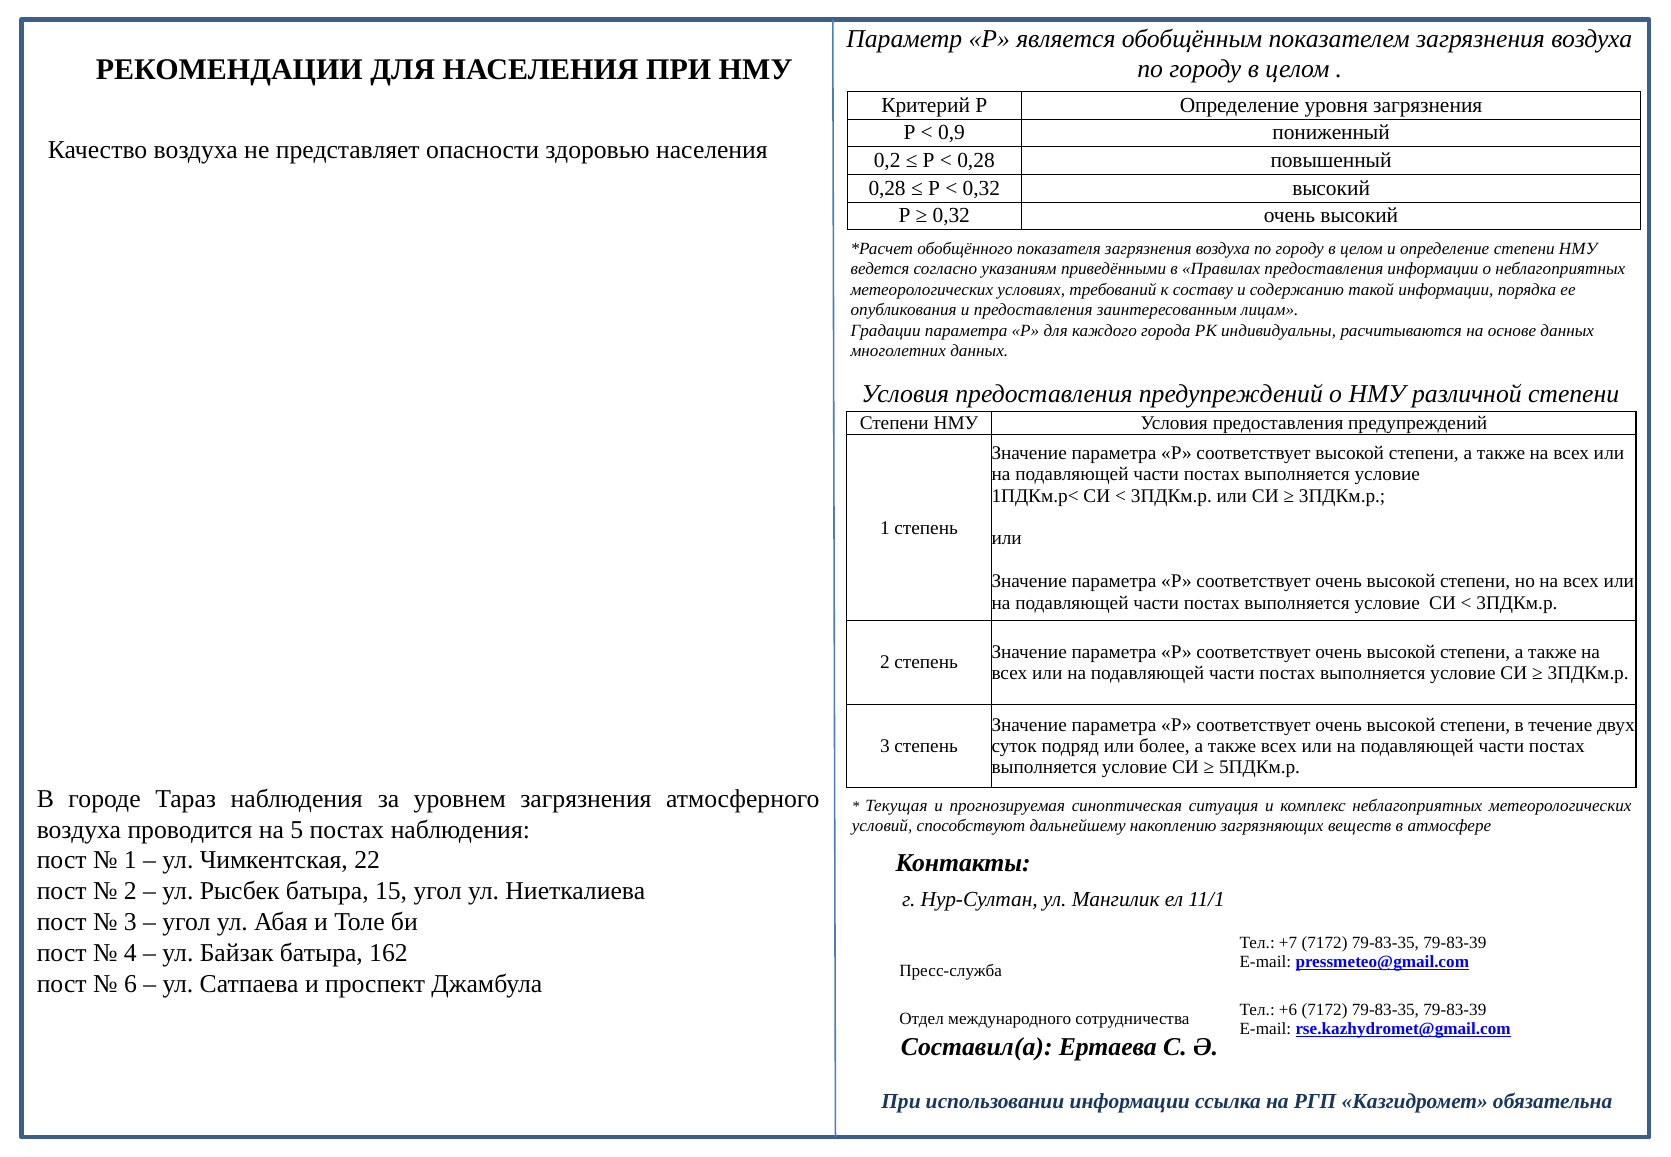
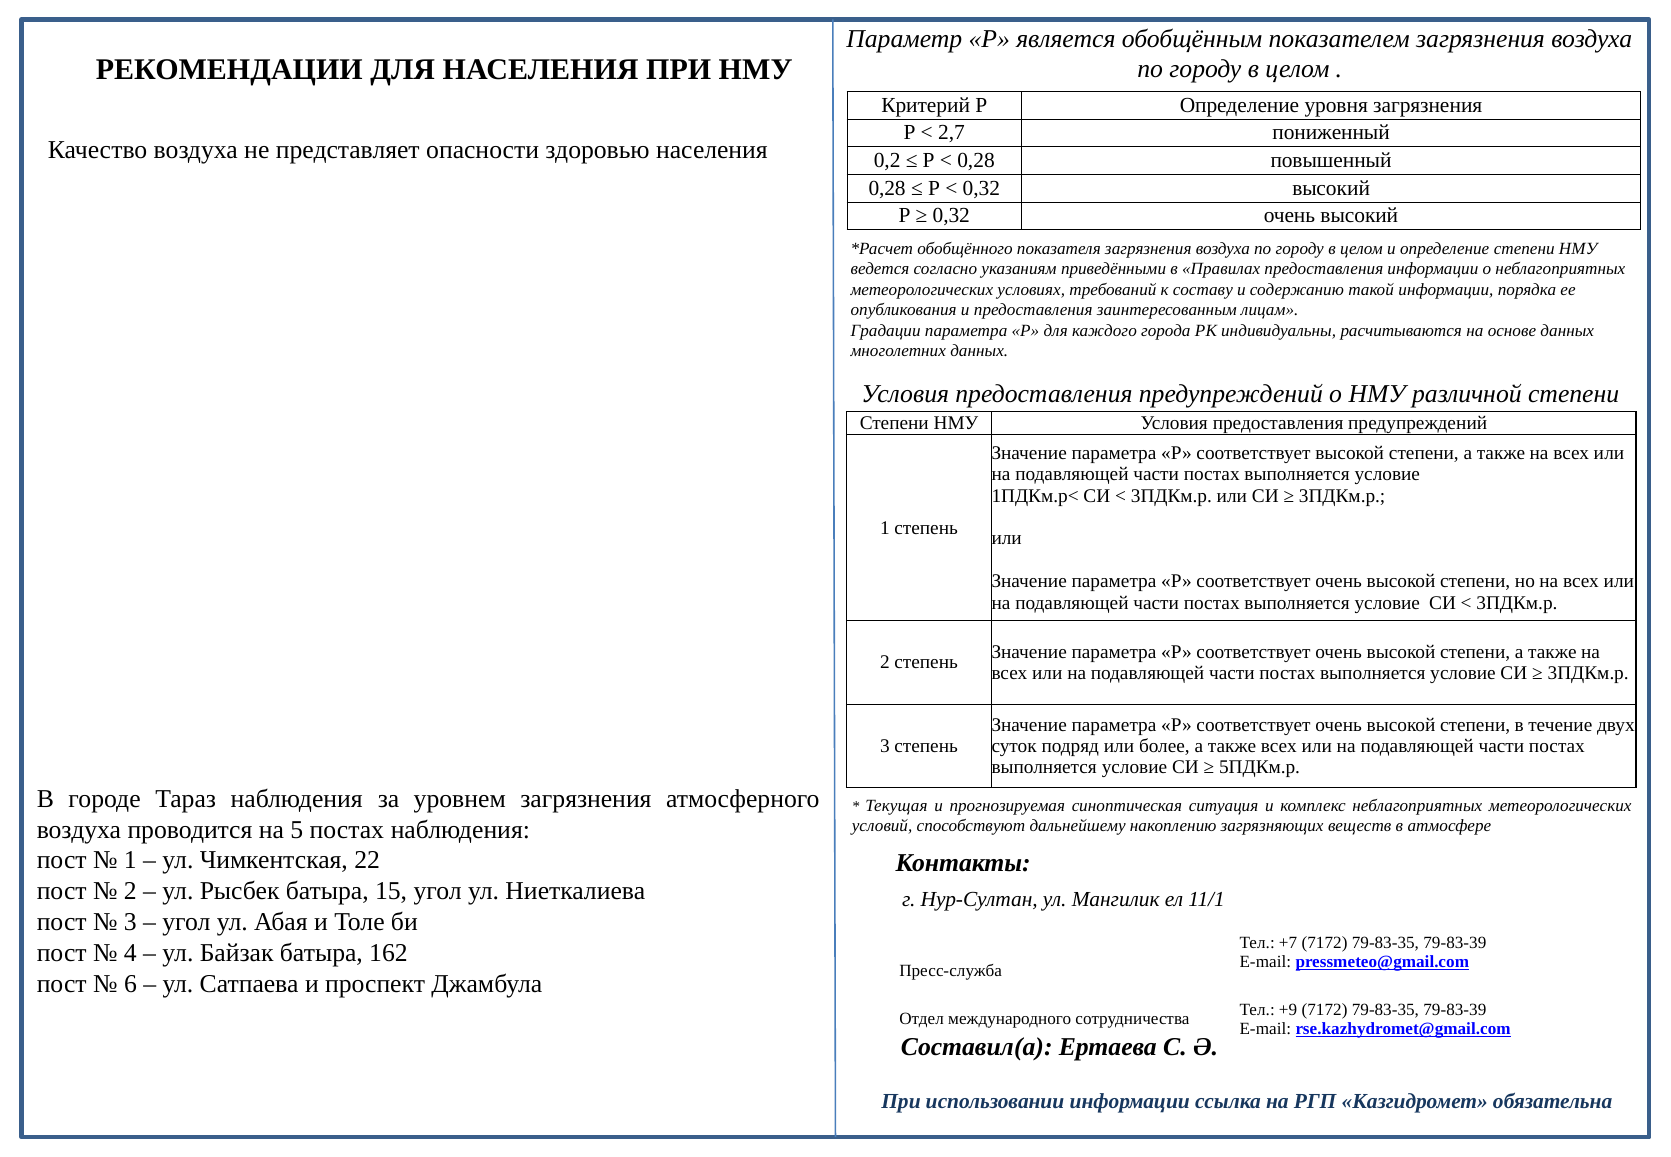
0,9: 0,9 -> 2,7 (951, 133)
+6: +6 -> +9 (1288, 1009)
